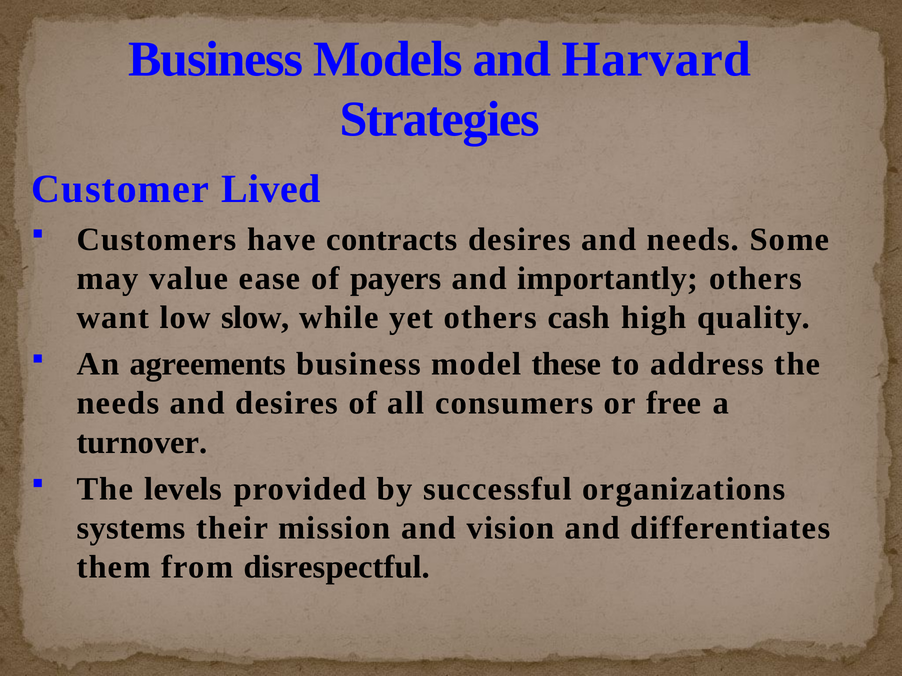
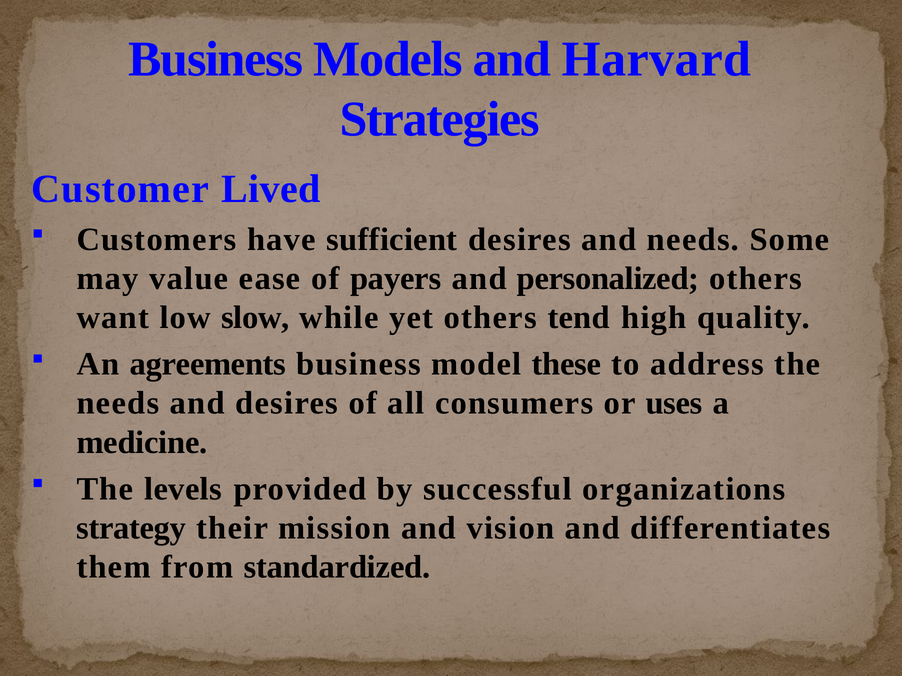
contracts: contracts -> sufficient (392, 240)
importantly: importantly -> personalized (608, 279)
cash: cash -> tend (579, 318)
free: free -> uses (674, 404)
turnover: turnover -> medicine (142, 443)
systems: systems -> strategy (131, 528)
disrespectful: disrespectful -> standardized (337, 567)
